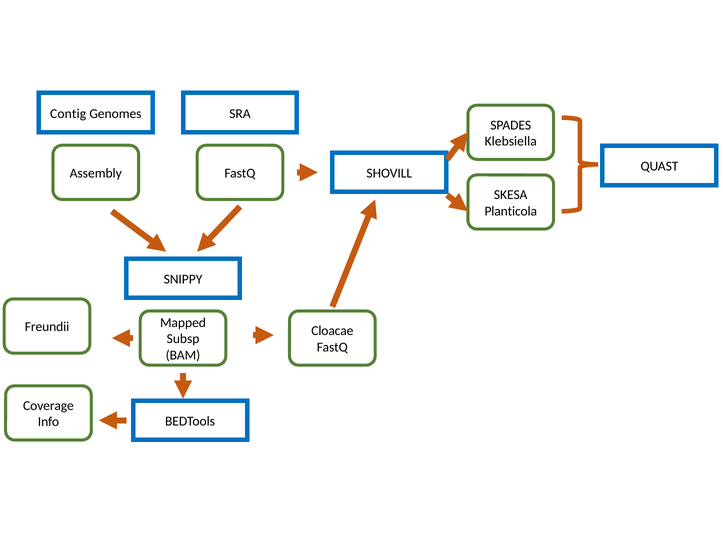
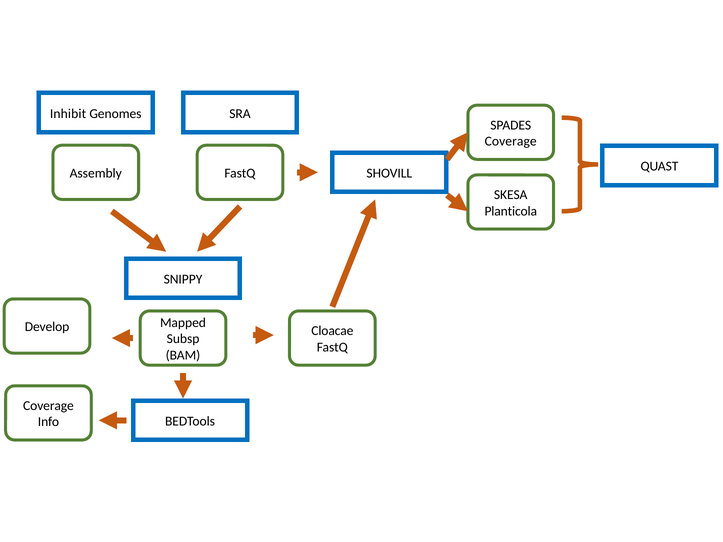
Contig: Contig -> Inhibit (68, 114)
Klebsiella: Klebsiella -> Coverage (511, 141)
Freundii: Freundii -> Develop (47, 327)
